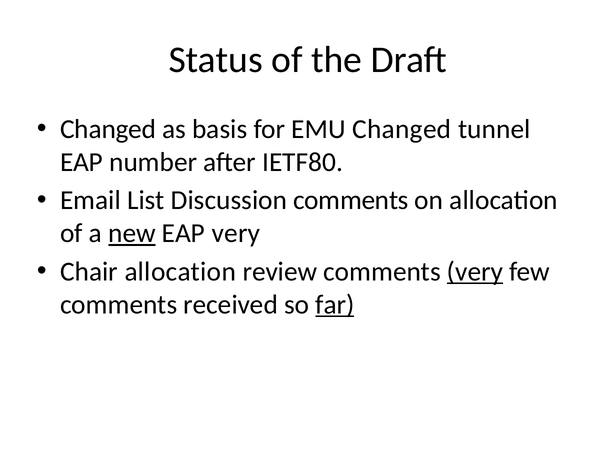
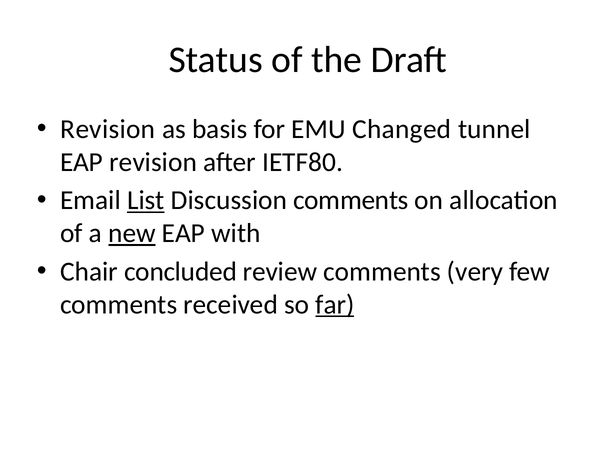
Changed: Changed -> Revision (108, 129)
EAP number: number -> revision (153, 162)
List underline: none -> present (146, 200)
EAP very: very -> with (236, 233)
Chair allocation: allocation -> concluded (181, 272)
very underline: present -> none (475, 272)
